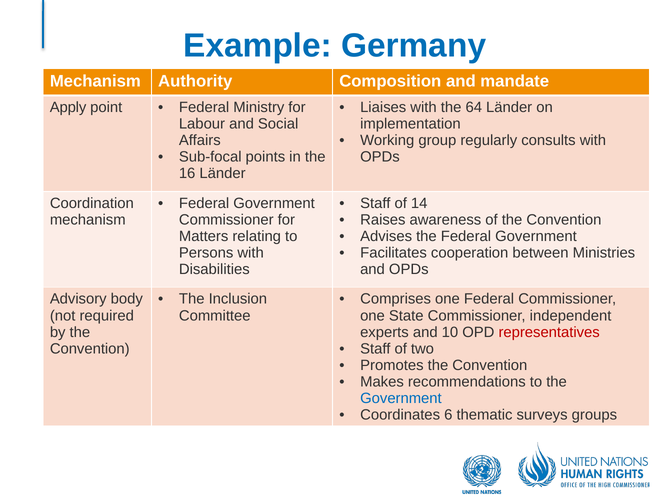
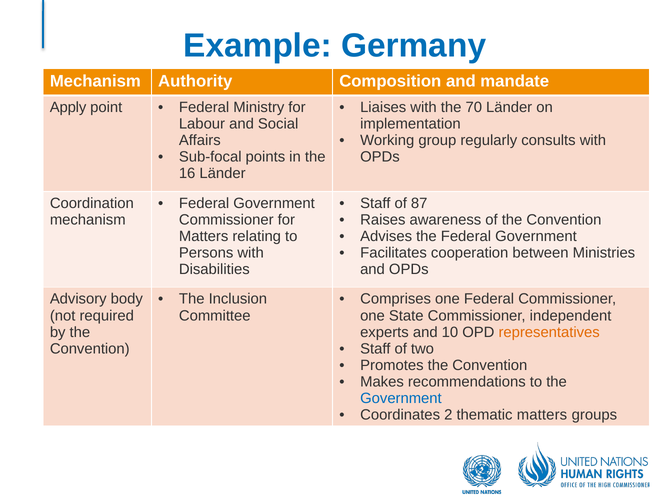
64: 64 -> 70 (474, 107)
14: 14 -> 87 (419, 203)
representatives colour: red -> orange (549, 332)
6: 6 -> 2 (448, 415)
thematic surveys: surveys -> matters (542, 415)
